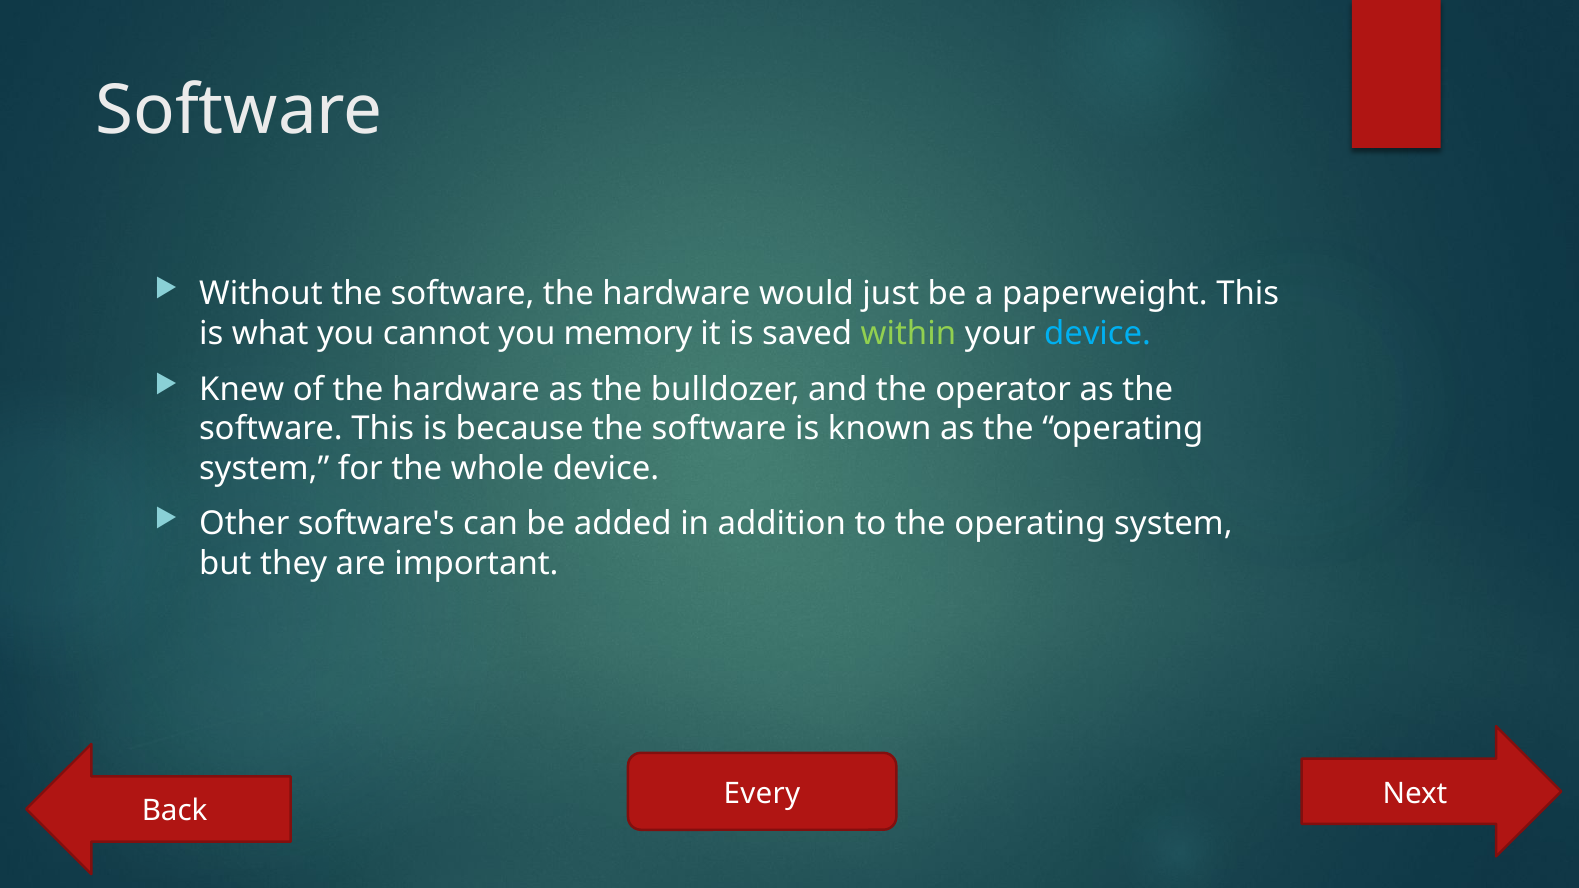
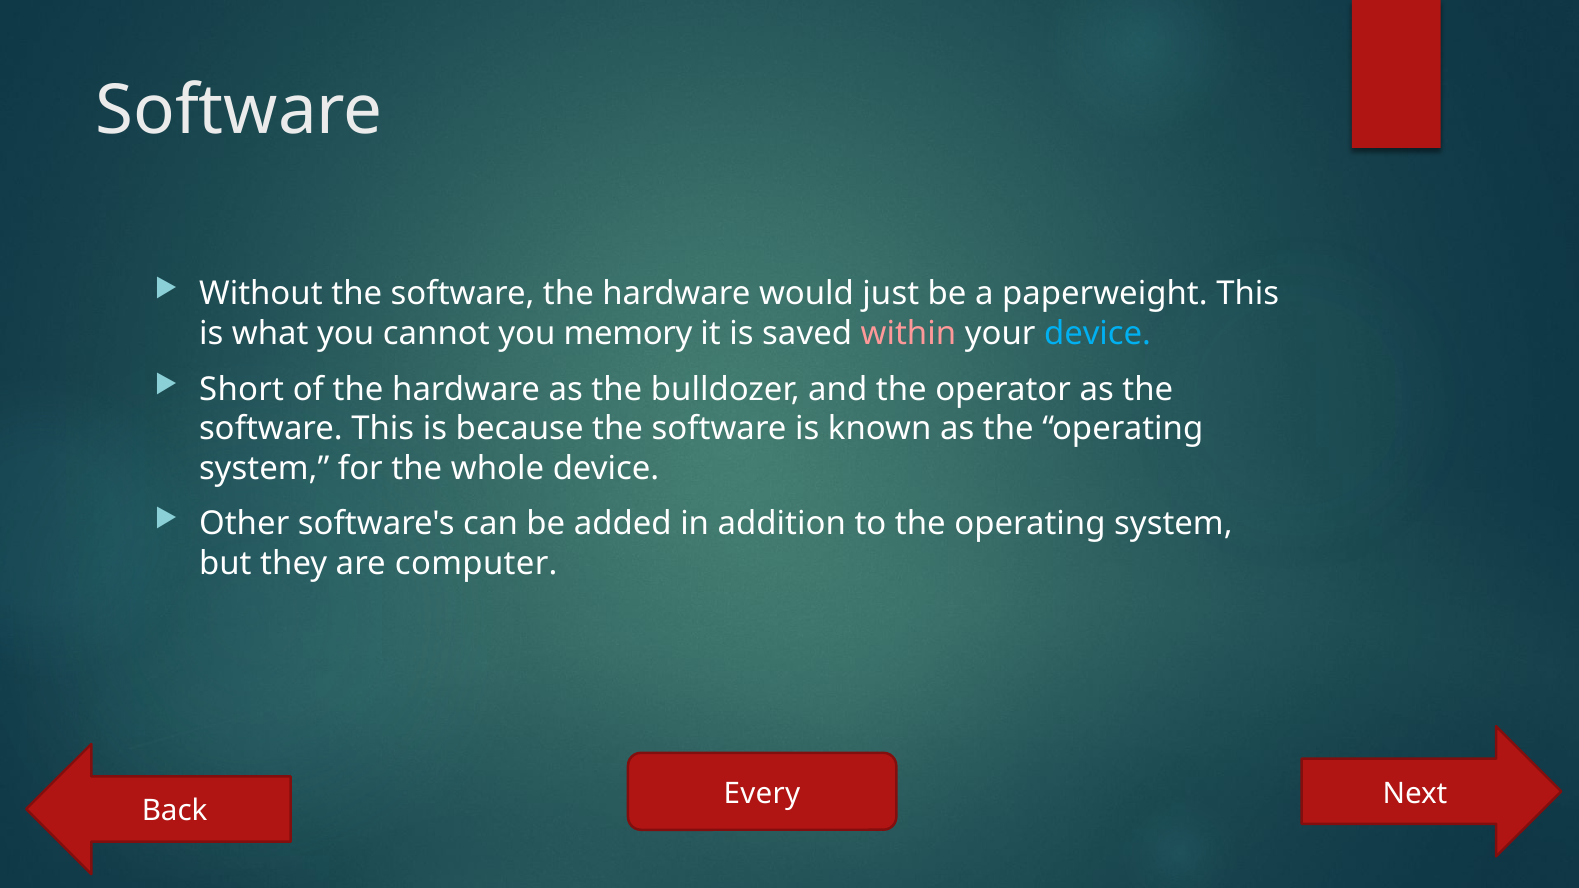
within colour: light green -> pink (908, 333)
Knew: Knew -> Short (242, 389)
important: important -> computer (476, 564)
